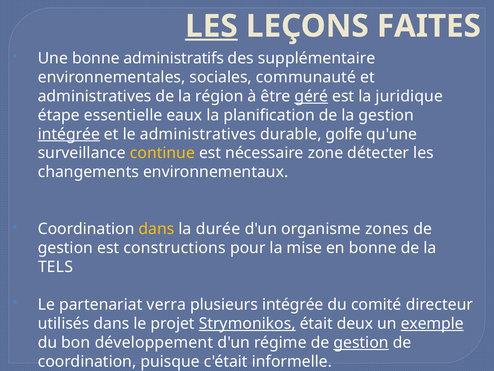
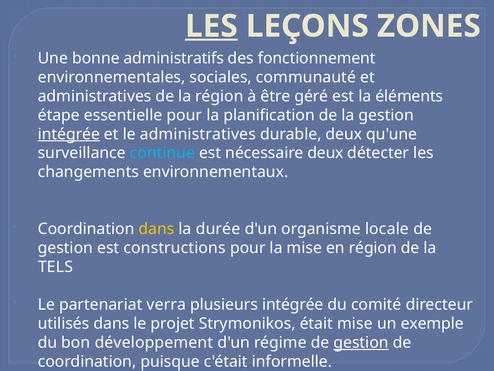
FAITES: FAITES -> ZONES (429, 26)
supplémentaire: supplémentaire -> fonctionnement (317, 58)
géré underline: present -> none (311, 96)
juridique: juridique -> éléments (409, 96)
essentielle eaux: eaux -> pour (184, 115)
durable golfe: golfe -> deux (344, 134)
continue colour: yellow -> light blue (162, 153)
nécessaire zone: zone -> deux (326, 153)
zones: zones -> locale (387, 229)
en bonne: bonne -> région (373, 248)
Strymonikos underline: present -> none (247, 323)
était deux: deux -> mise (355, 323)
exemple underline: present -> none (432, 323)
